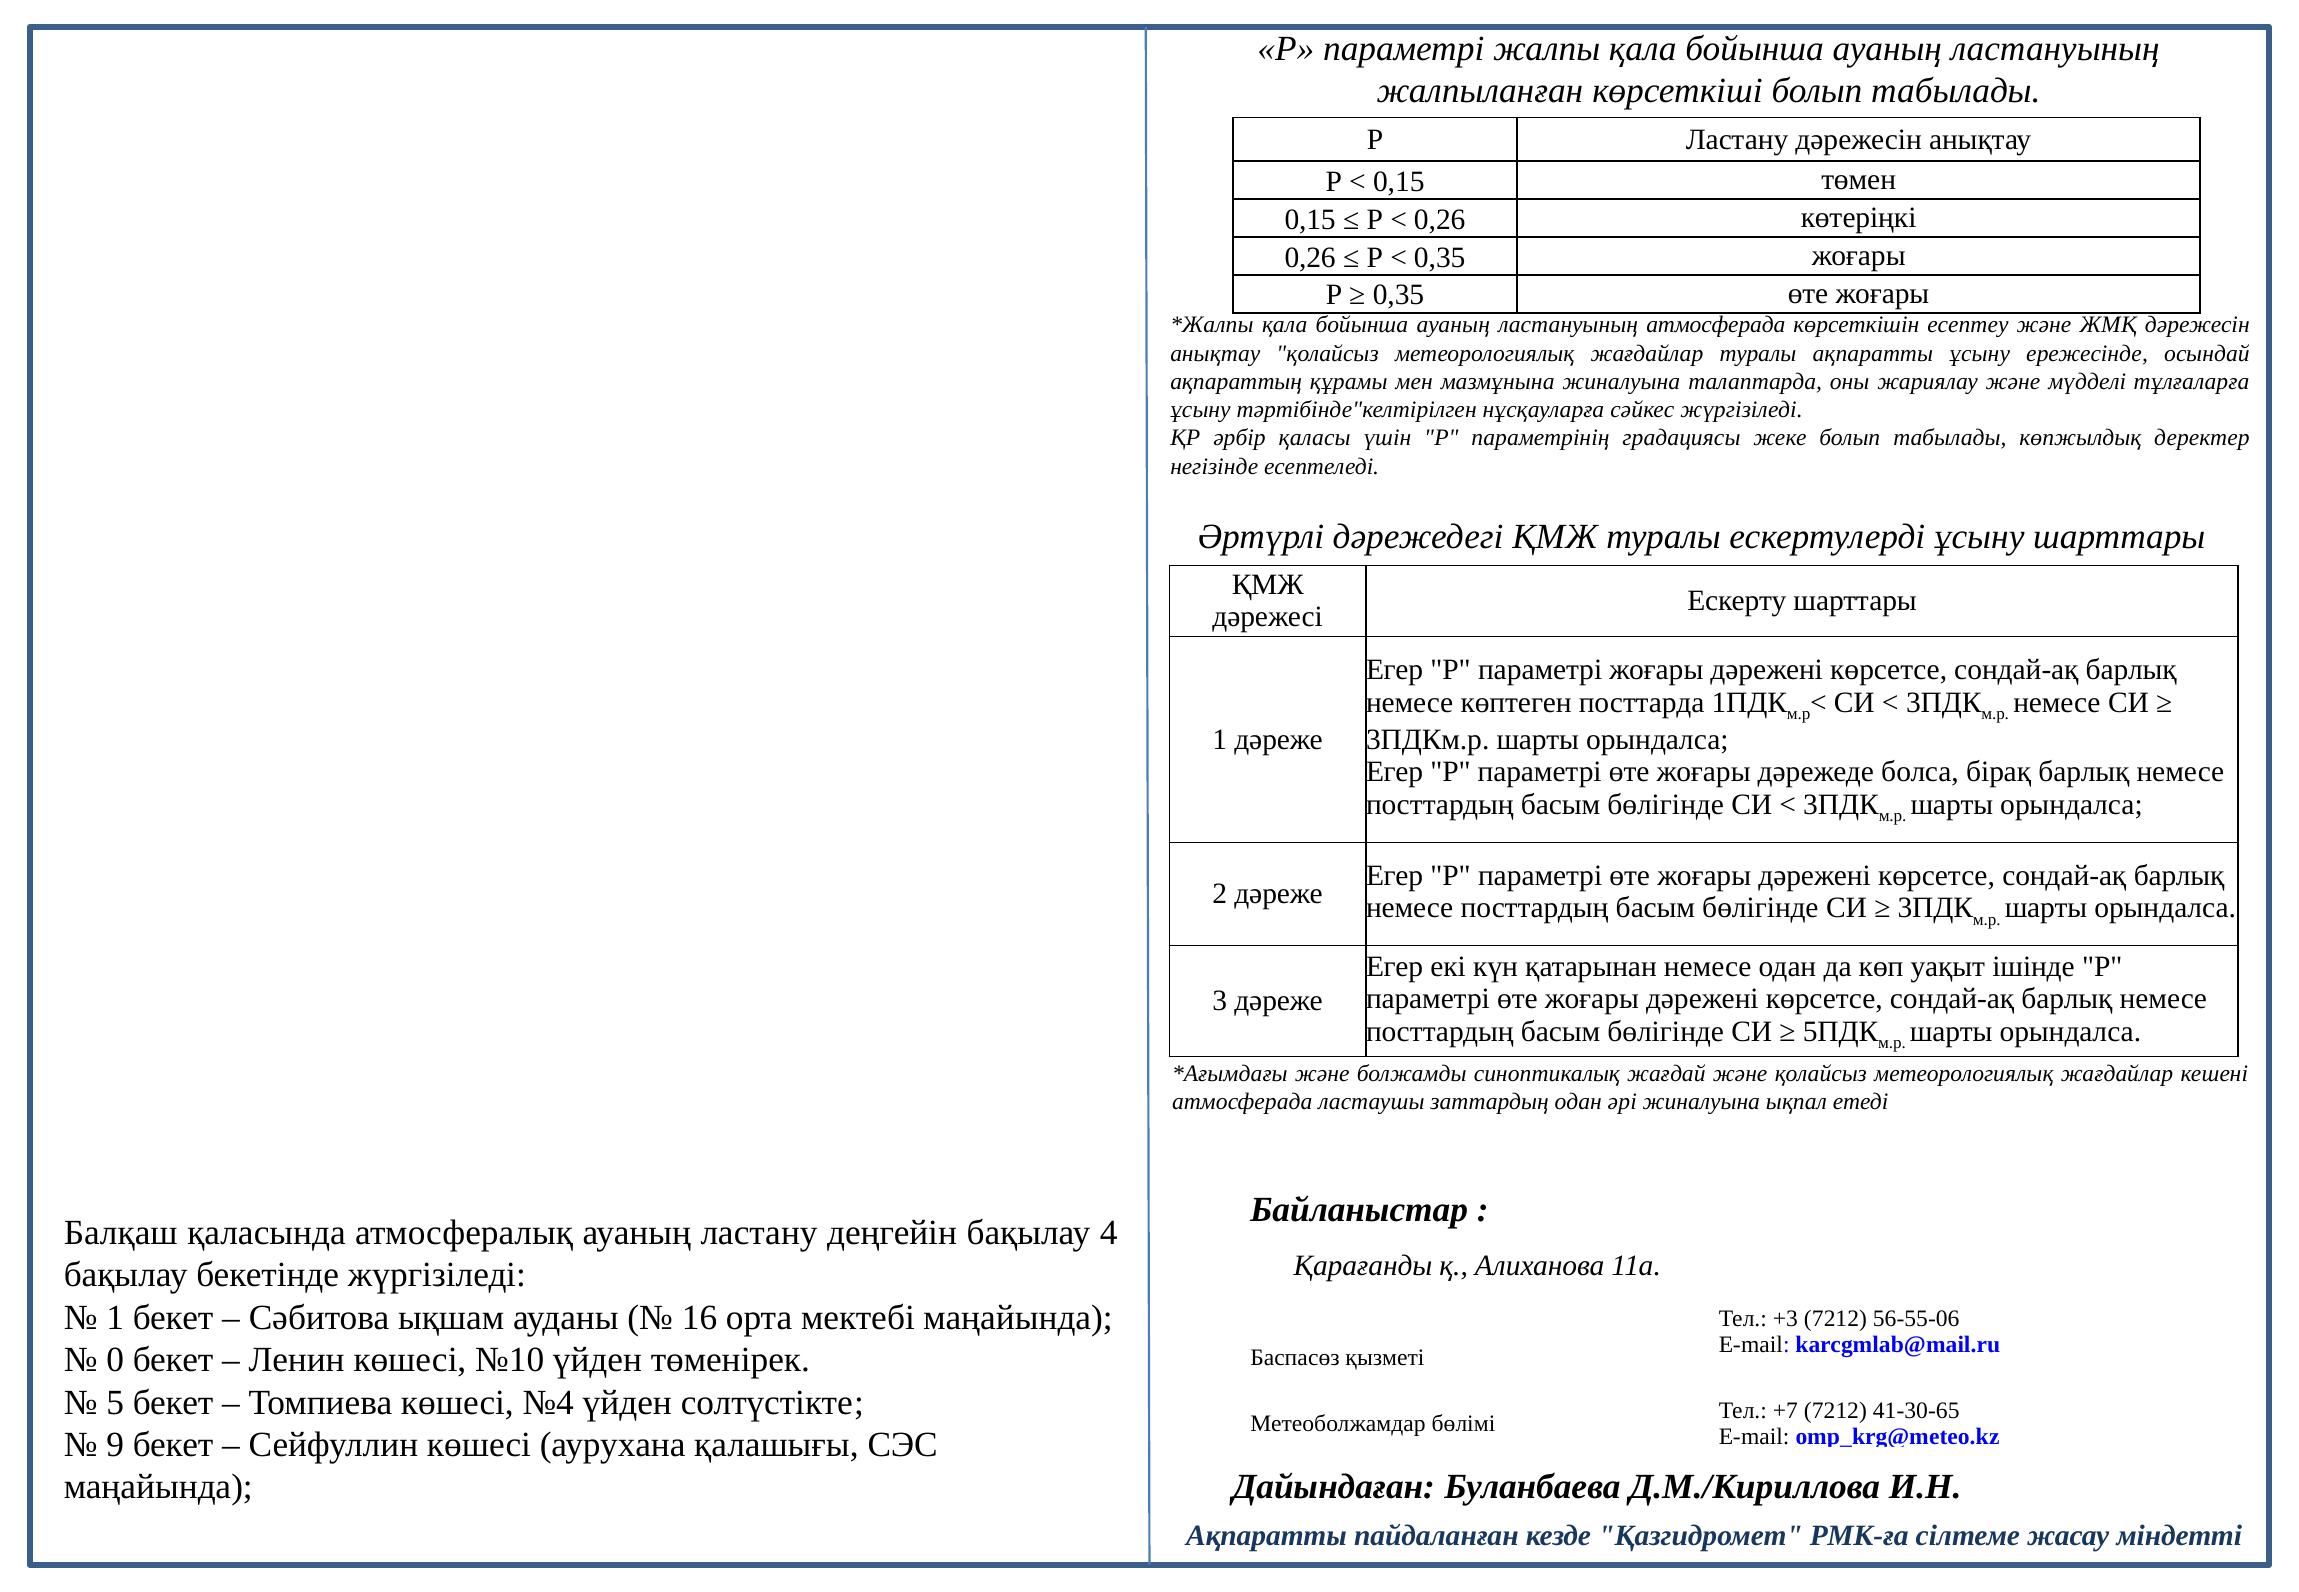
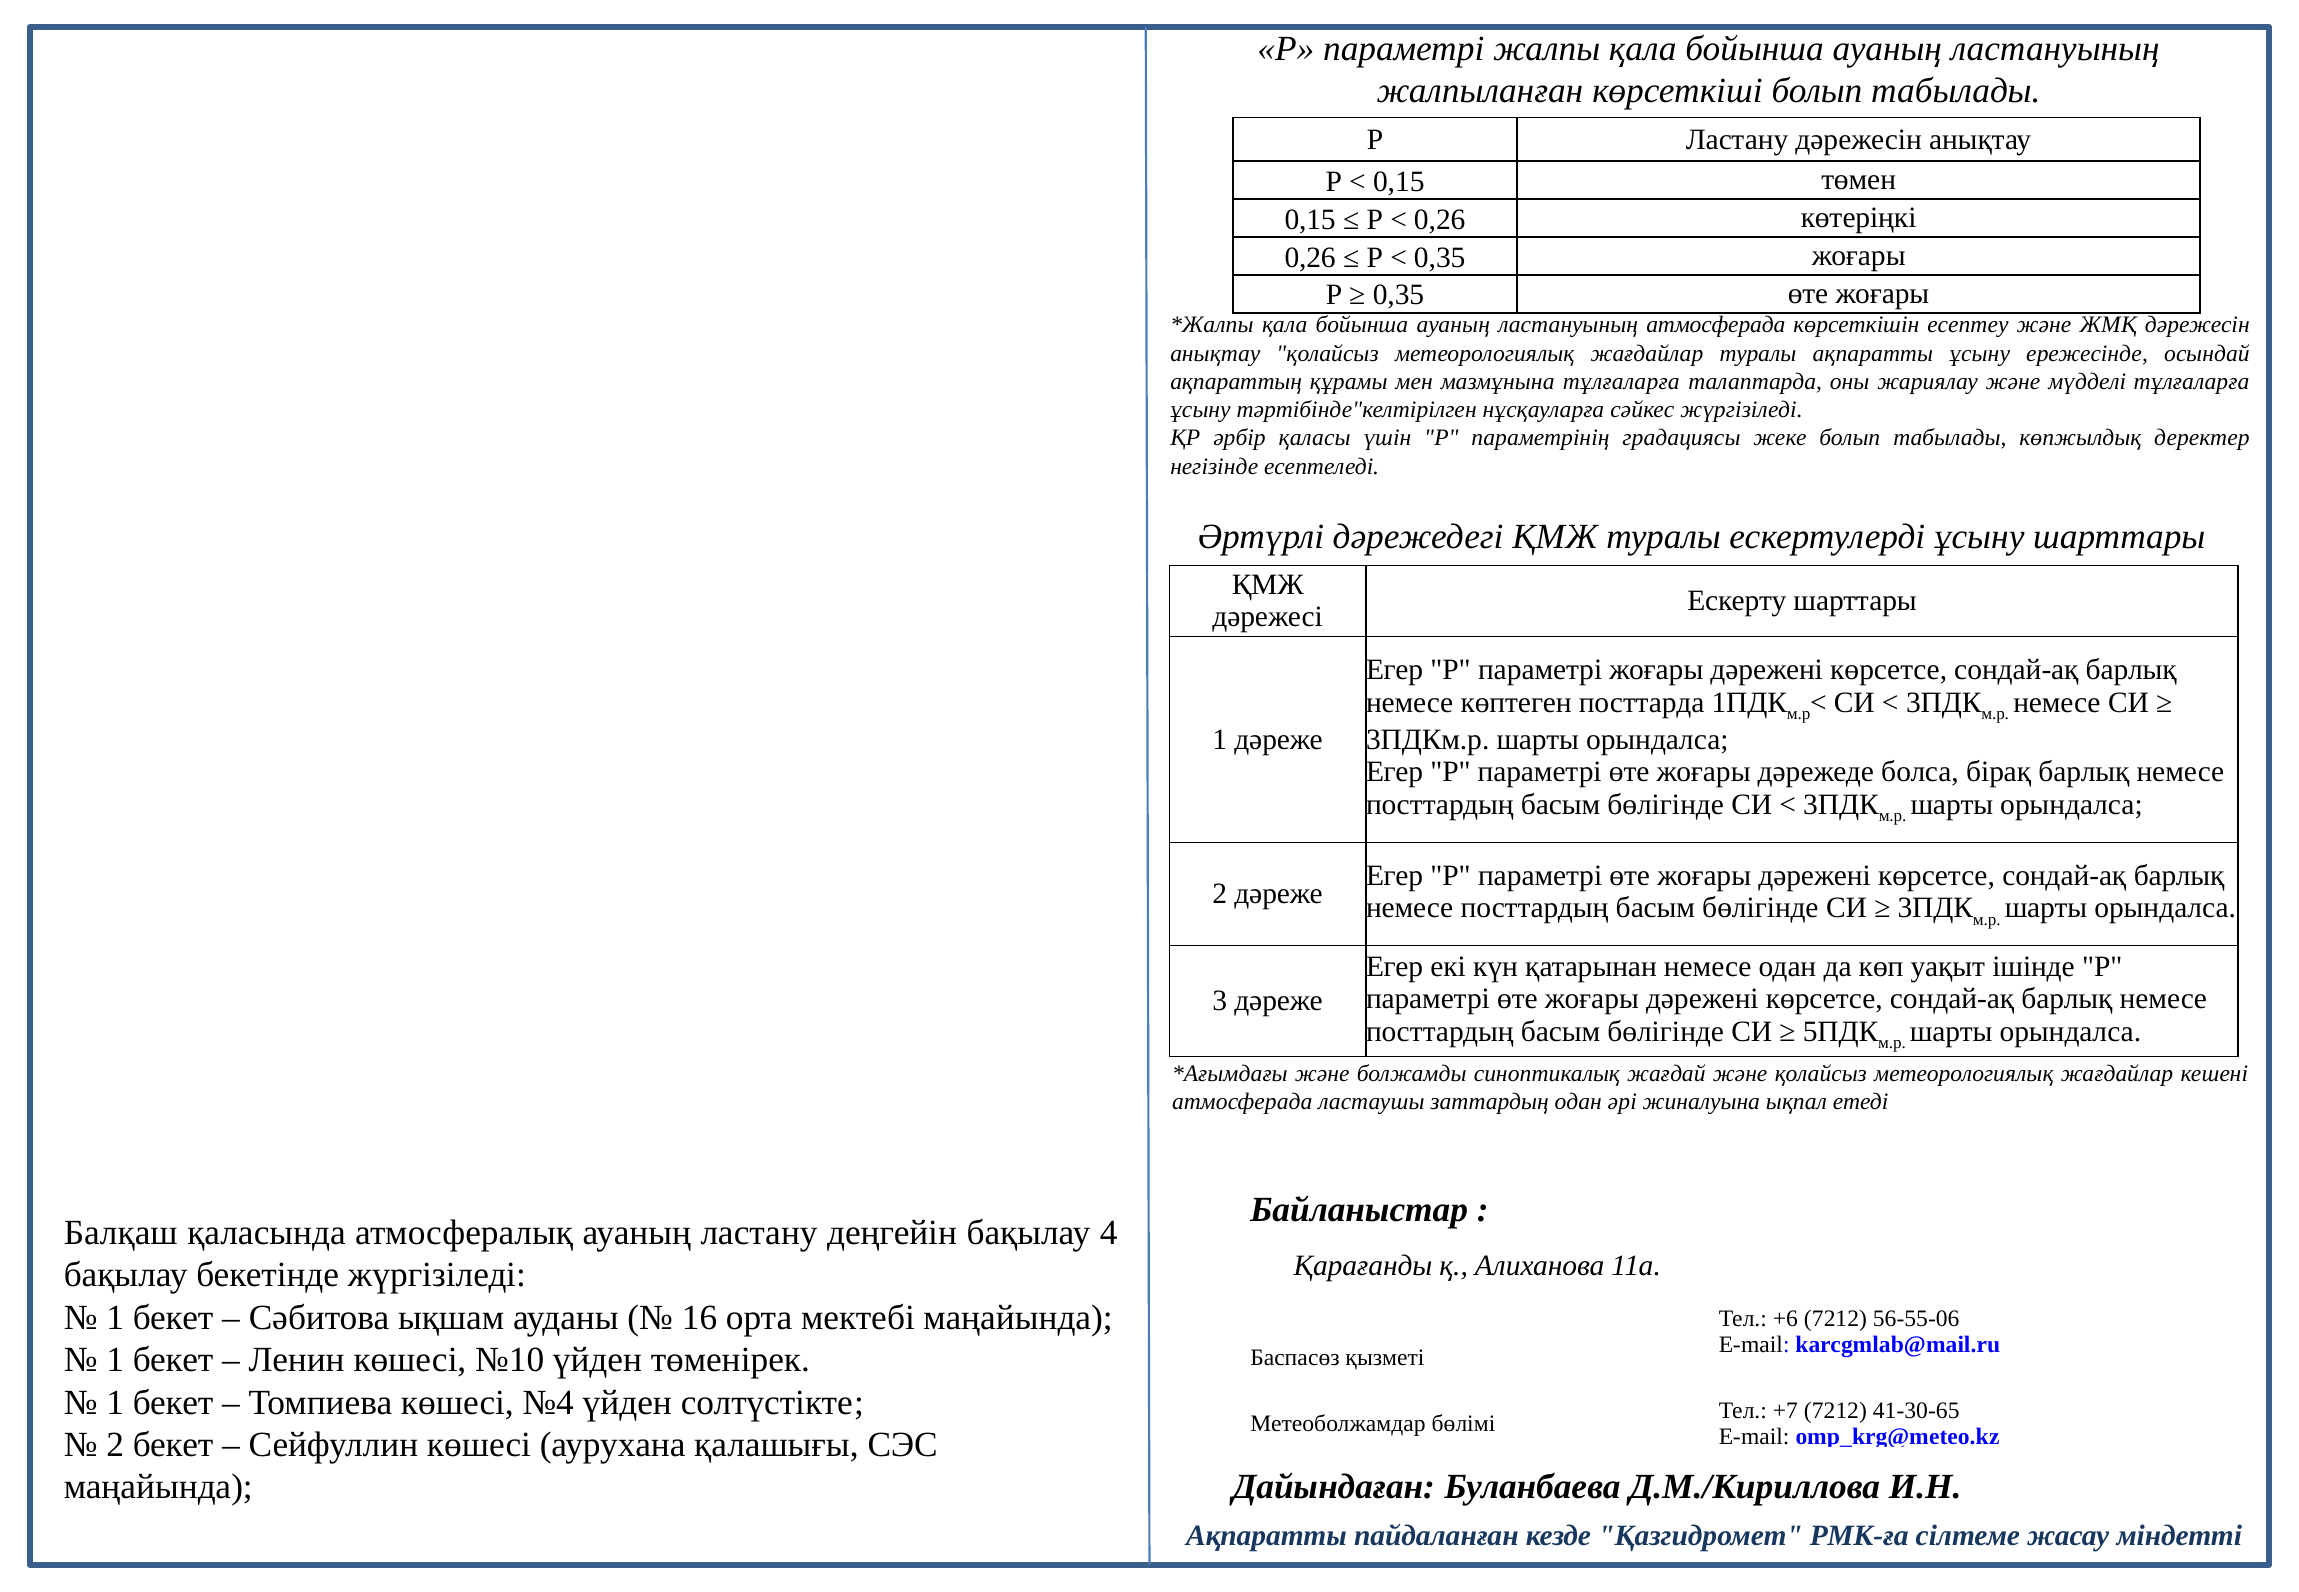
мазмұнына жиналуына: жиналуына -> тұлғаларға (1621, 382)
+3: +3 -> +6 (1785, 1318)
0: 0 -> 1 (115, 1360)
5: 5 -> 1 (115, 1402)
9: 9 -> 2 (115, 1445)
